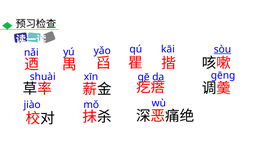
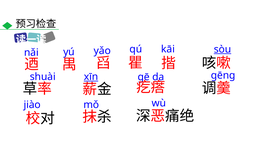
xīn underline: none -> present (91, 77)
